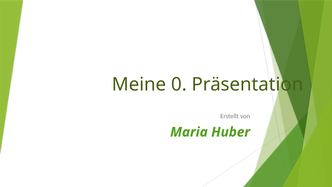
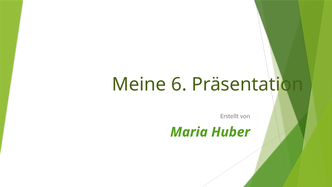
0: 0 -> 6 (179, 84)
